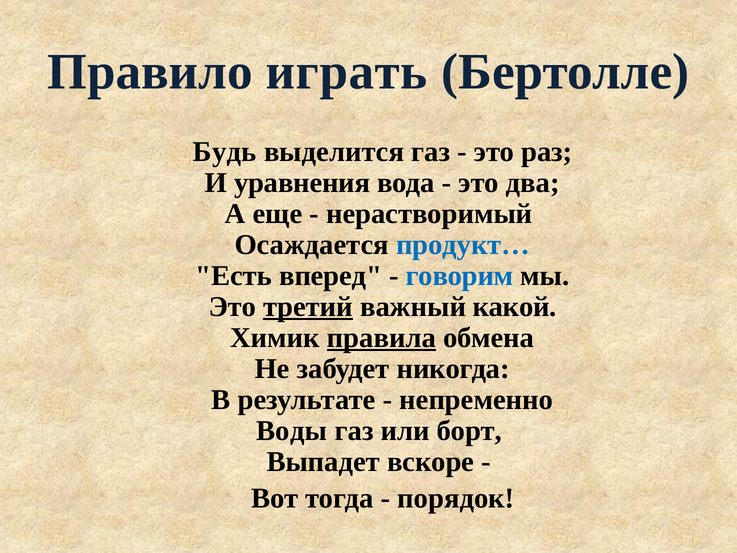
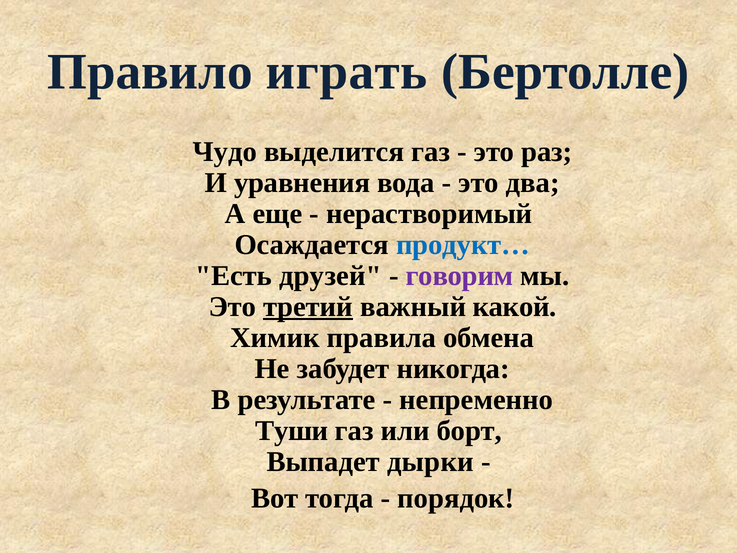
Будь: Будь -> Чудо (225, 152)
вперед: вперед -> друзей (330, 276)
говорим colour: blue -> purple (460, 276)
правила underline: present -> none (382, 338)
Воды: Воды -> Туши (292, 430)
вскоре: вскоре -> дырки (430, 461)
